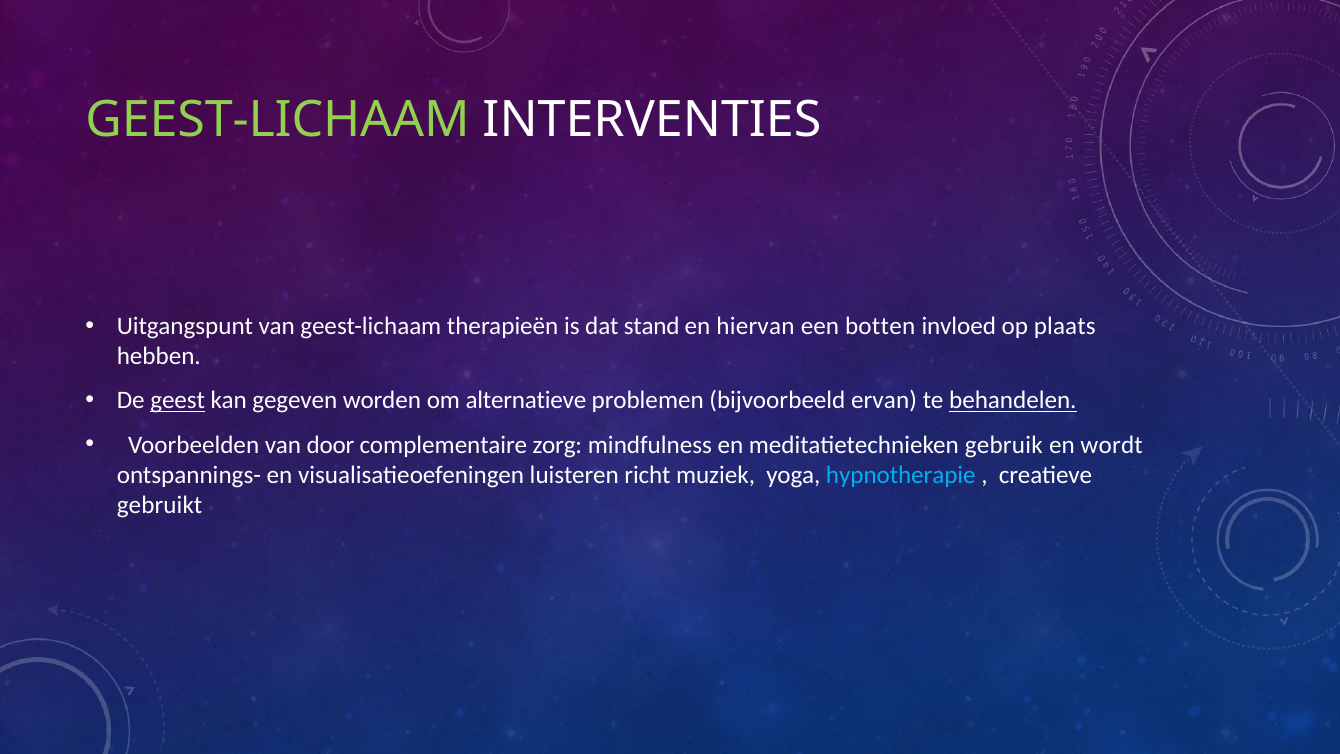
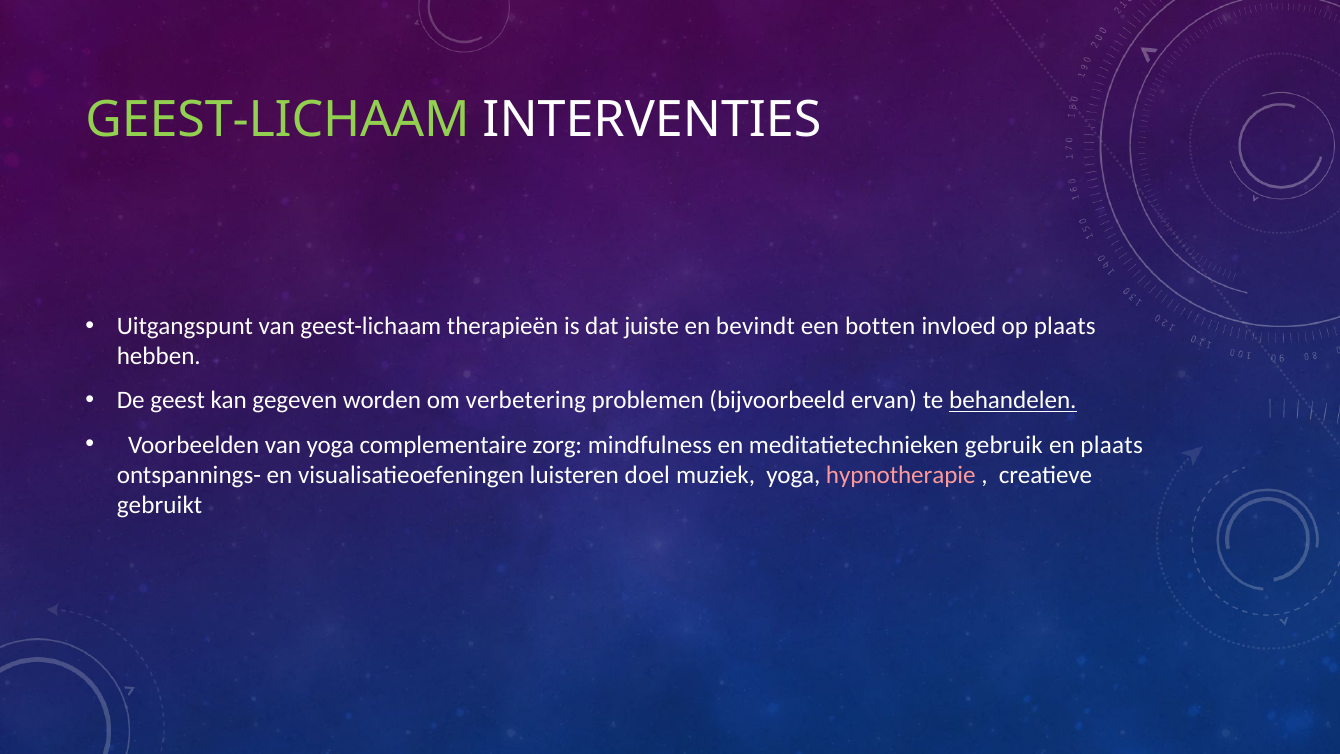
stand: stand -> juiste (652, 326)
hiervan: hiervan -> bevindt (755, 326)
geest underline: present -> none (178, 401)
alternatieve: alternatieve -> verbetering (526, 401)
van door: door -> yoga (330, 445)
en wordt: wordt -> plaats (1112, 445)
richt: richt -> doel (647, 475)
hypnotherapie colour: light blue -> pink (901, 475)
